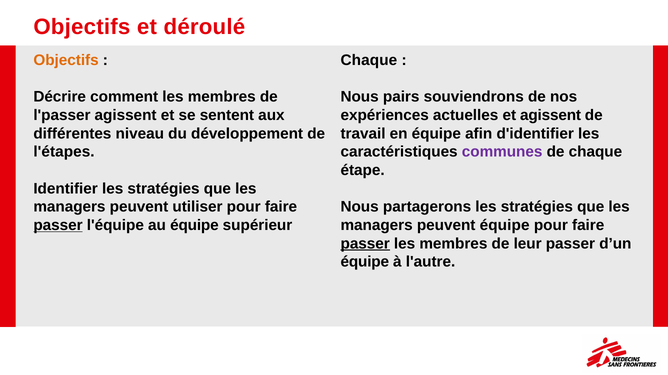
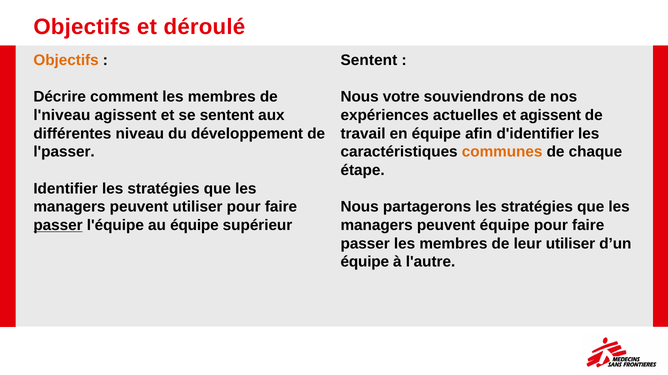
Chaque: Chaque -> Sentent (369, 60)
pairs: pairs -> votre (401, 97)
l'passer: l'passer -> l'niveau (62, 115)
l'étapes: l'étapes -> l'passer (64, 152)
communes colour: purple -> orange (502, 152)
passer underline: present -> none (365, 244)
leur passer: passer -> utiliser (570, 244)
